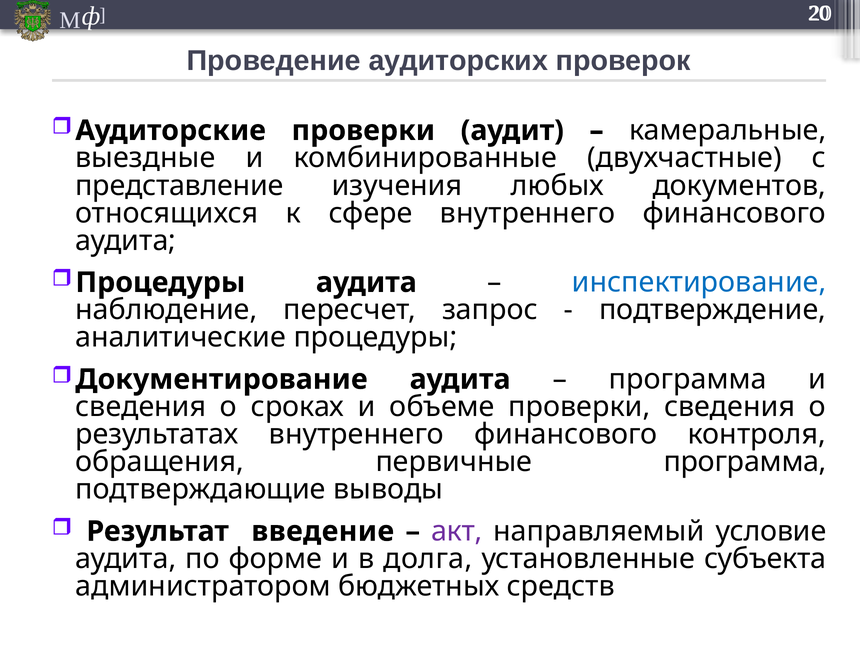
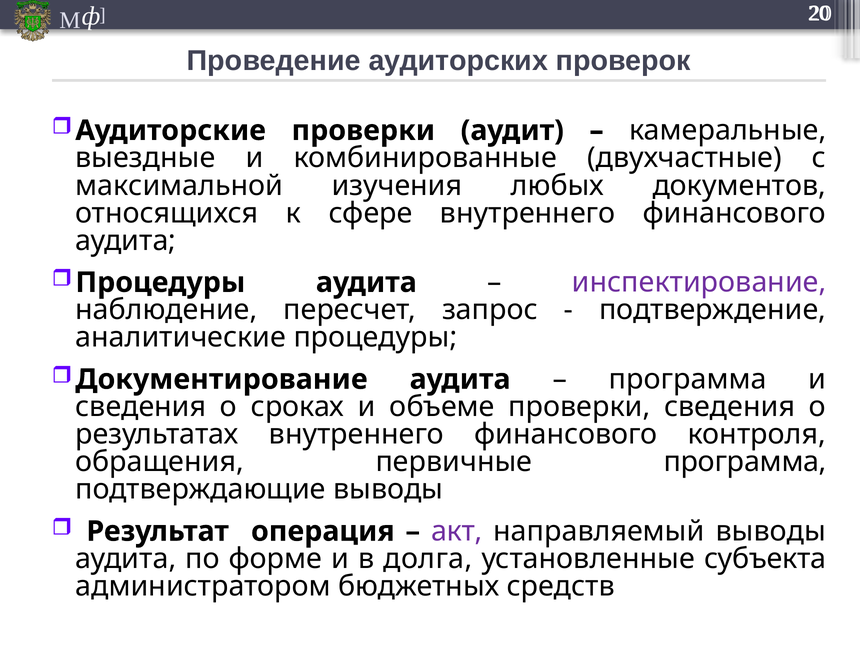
представление: представление -> максимальной (179, 186)
инспектирование colour: blue -> purple (699, 282)
введение: введение -> операция (323, 531)
направляемый условие: условие -> выводы (771, 531)
